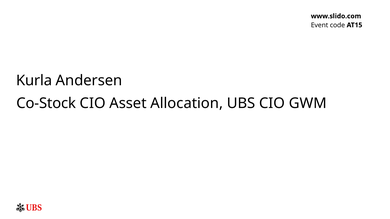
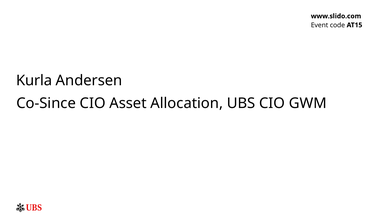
Co-Stock: Co-Stock -> Co-Since (46, 104)
